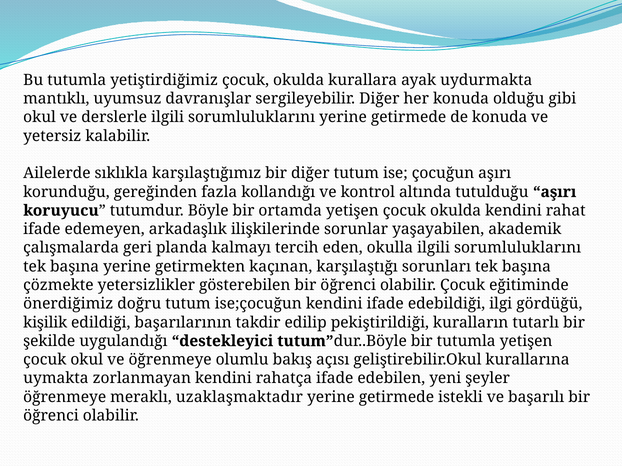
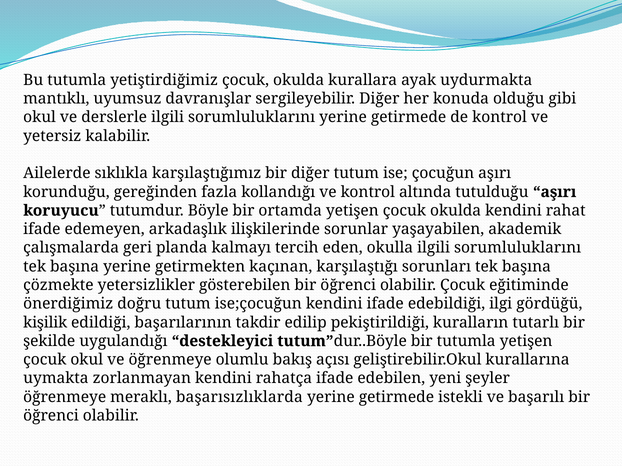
de konuda: konuda -> kontrol (500, 117)
uzaklaşmaktadır: uzaklaşmaktadır -> başarısızlıklarda (239, 397)
